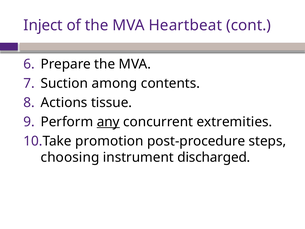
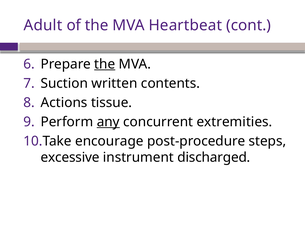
Inject: Inject -> Adult (43, 25)
the underline: none -> present (105, 64)
among: among -> written (114, 83)
promotion: promotion -> encourage (109, 141)
choosing: choosing -> excessive (70, 157)
